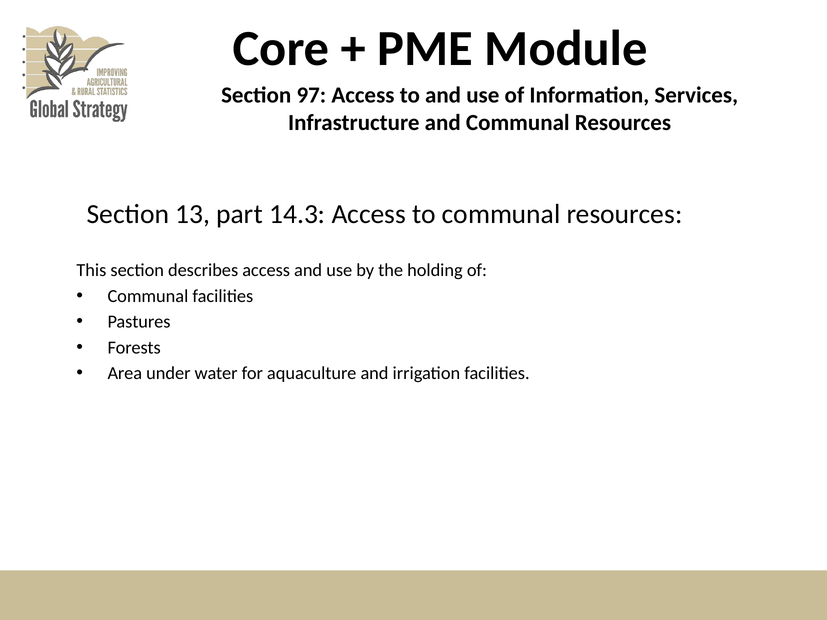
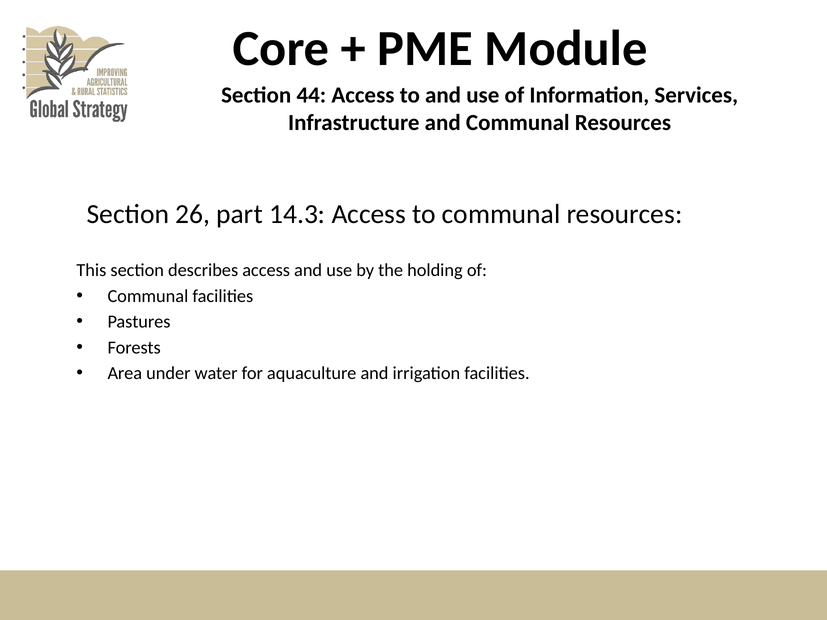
97: 97 -> 44 (311, 95)
13: 13 -> 26 (193, 214)
